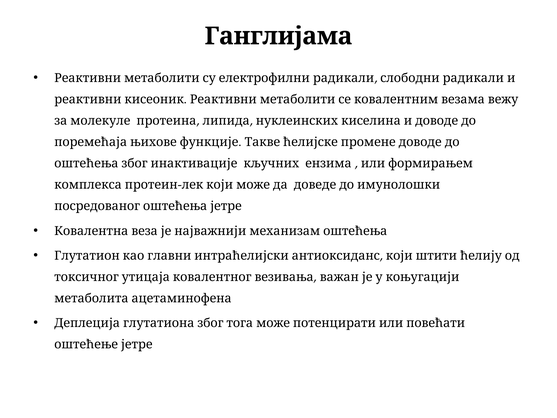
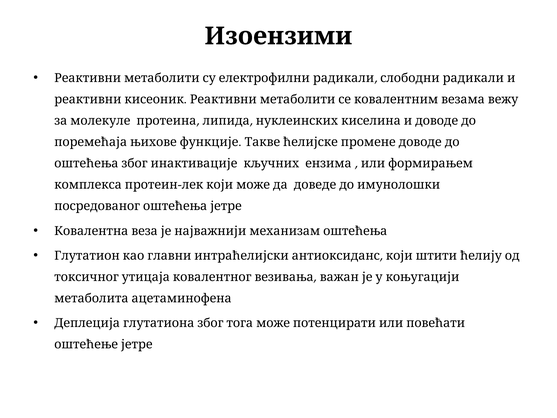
Ганглијама: Ганглијама -> Изоензими (278, 36)
